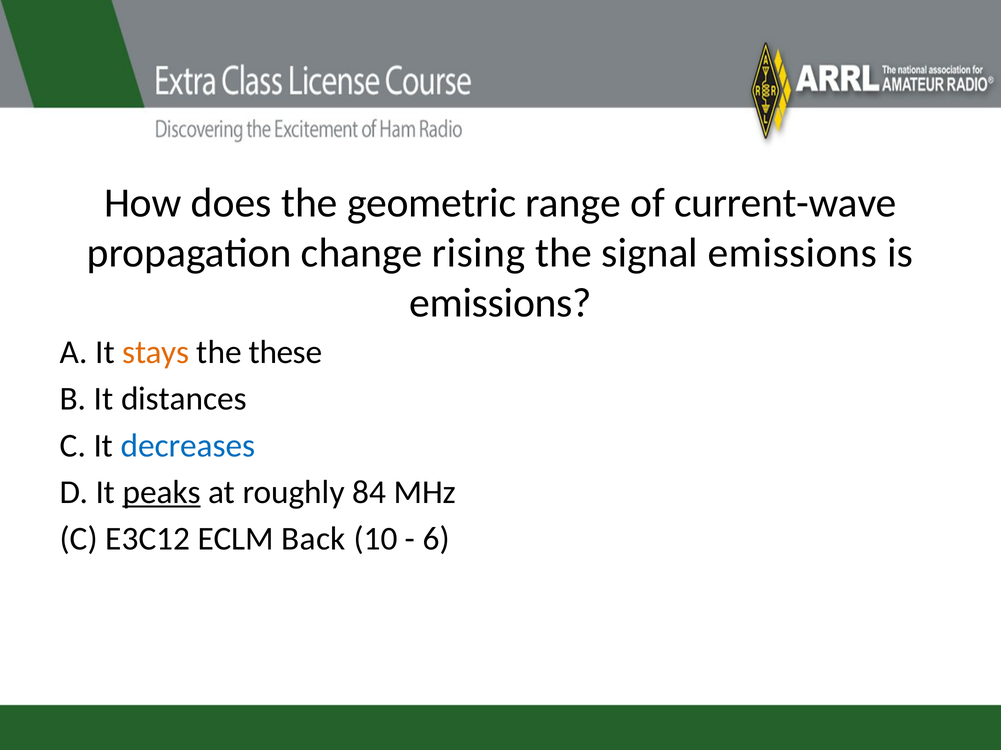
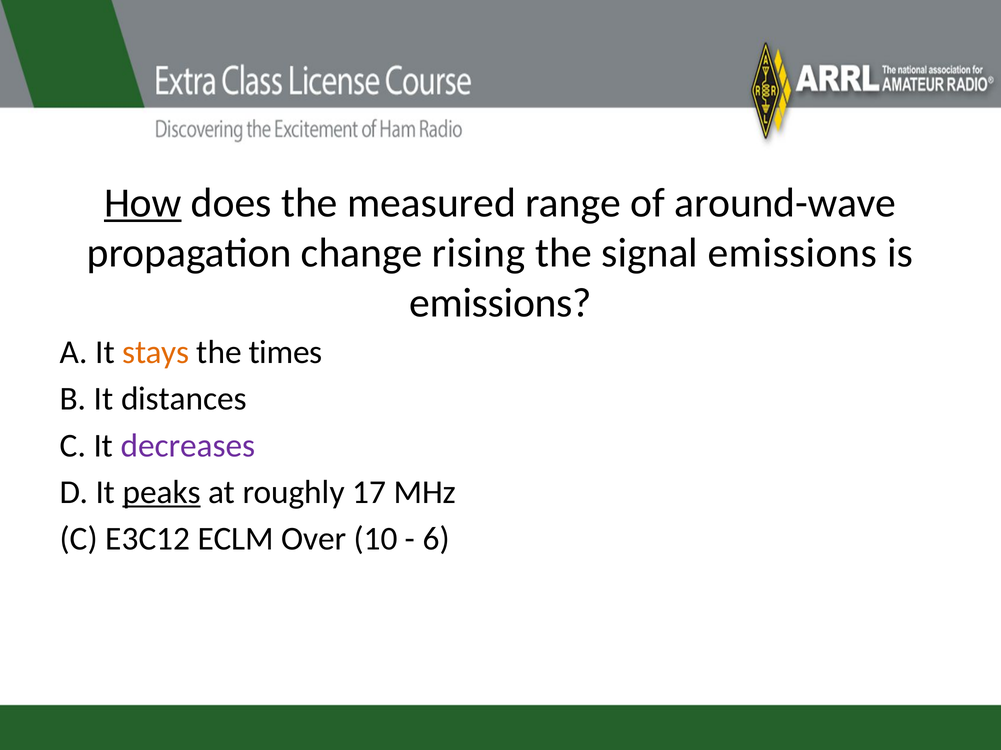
How underline: none -> present (143, 203)
geometric: geometric -> measured (431, 203)
current-wave: current-wave -> around-wave (785, 203)
these: these -> times (286, 353)
decreases colour: blue -> purple (188, 446)
84: 84 -> 17 (369, 493)
Back: Back -> Over (314, 539)
